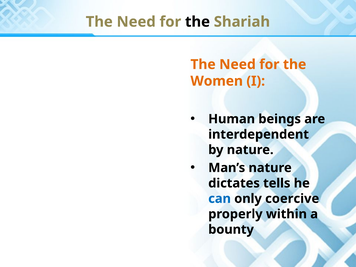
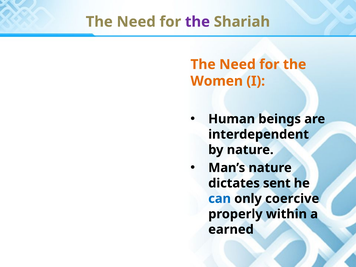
the colour: black -> purple (198, 22)
tells: tells -> sent (277, 183)
bounty: bounty -> earned (231, 229)
